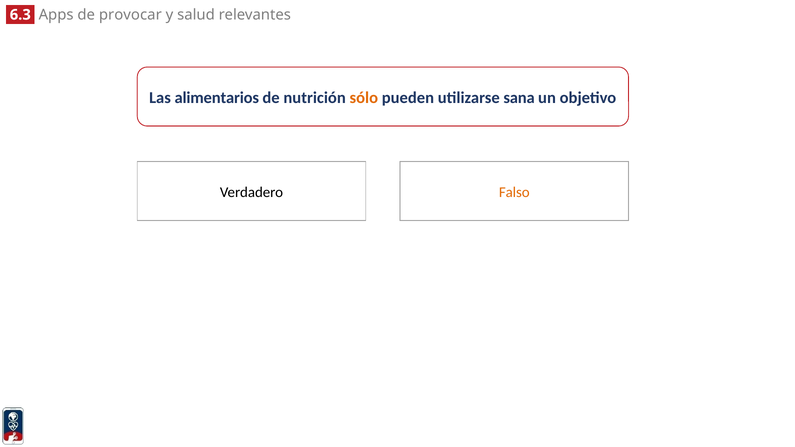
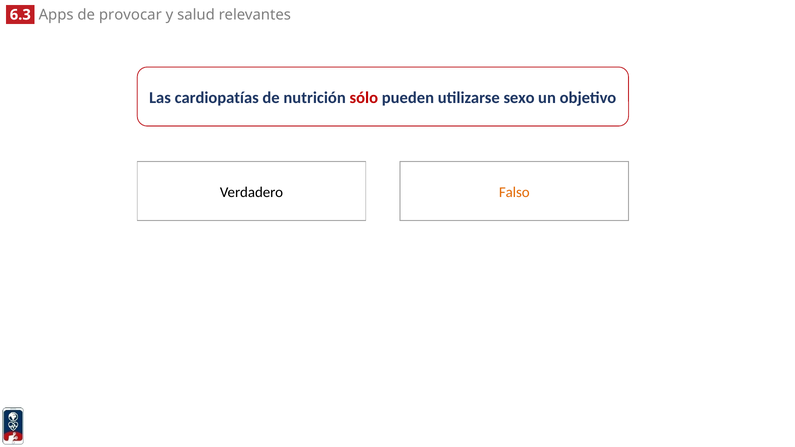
alimentarios: alimentarios -> cardiopatías (217, 98)
sólo colour: orange -> red (364, 98)
sana: sana -> sexo (519, 98)
